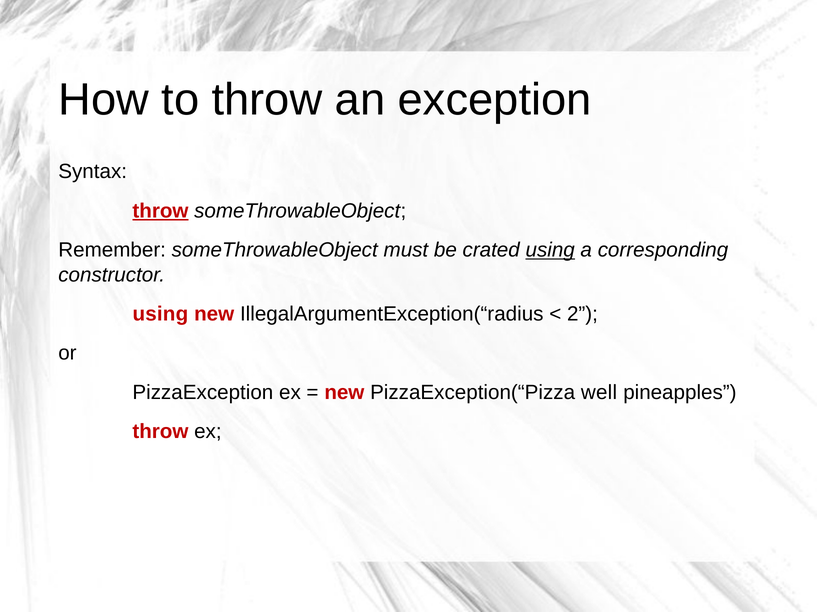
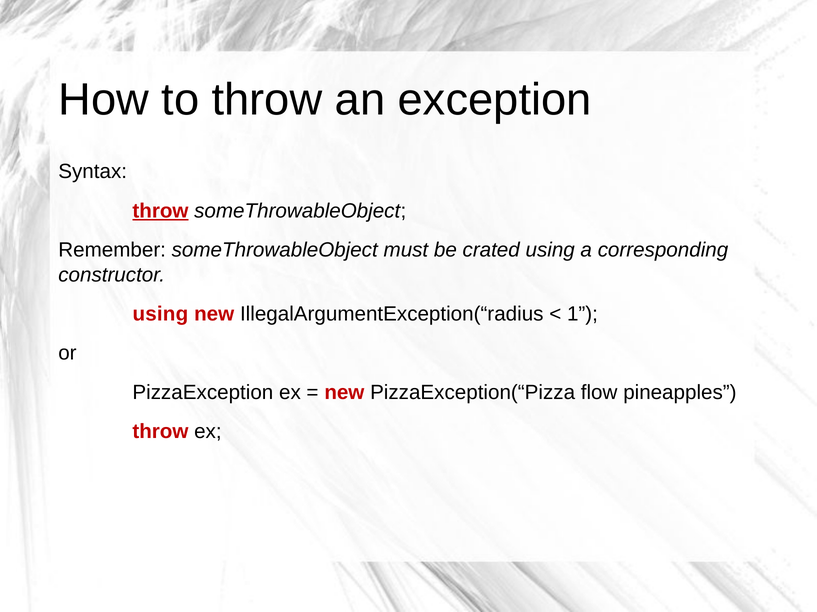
using underline: present -> none (550, 250)
2: 2 -> 1 (582, 314)
well: well -> flow (599, 393)
